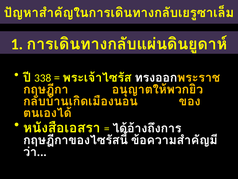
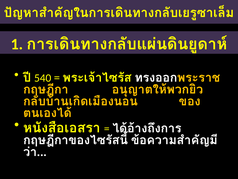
338: 338 -> 540 (43, 78)
